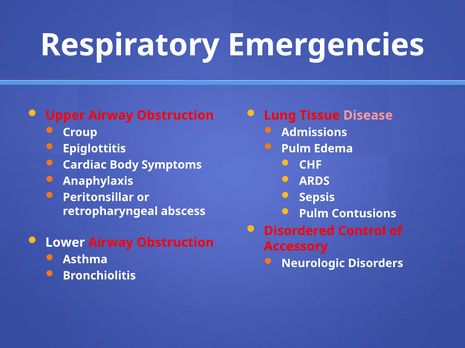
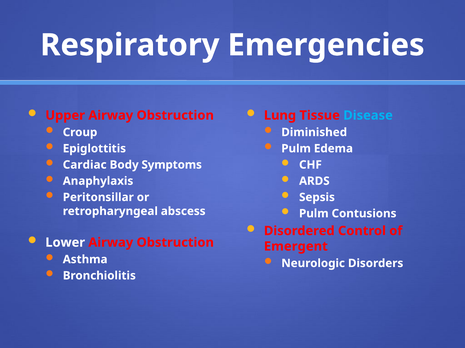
Disease colour: pink -> light blue (368, 116)
Admissions: Admissions -> Diminished (314, 133)
Accessory: Accessory -> Emergent (296, 247)
